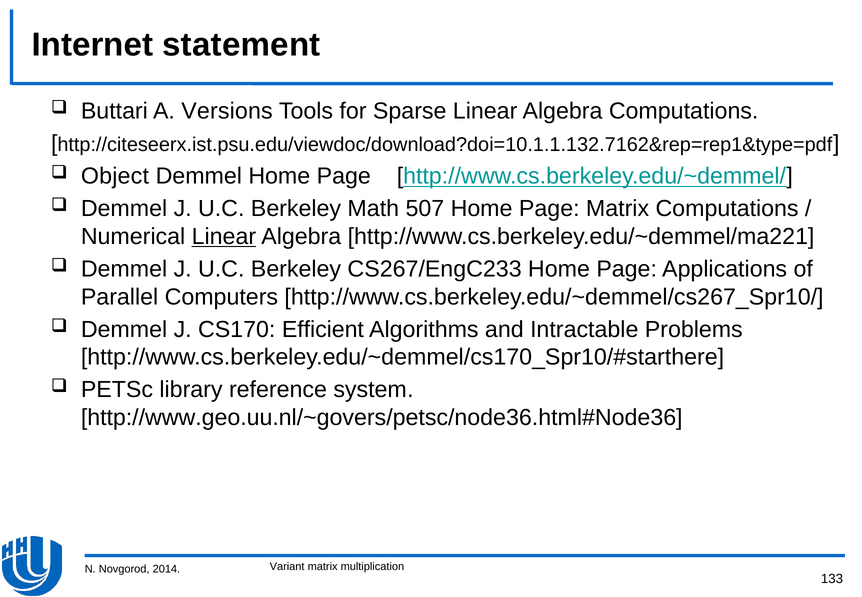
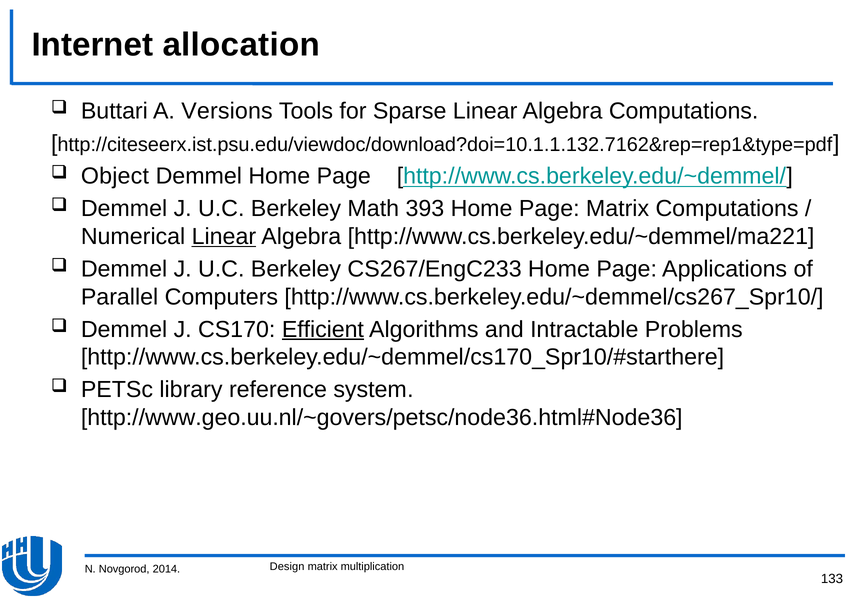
statement: statement -> allocation (241, 45)
507: 507 -> 393 (425, 209)
Efficient underline: none -> present (323, 329)
Variant: Variant -> Design (287, 566)
